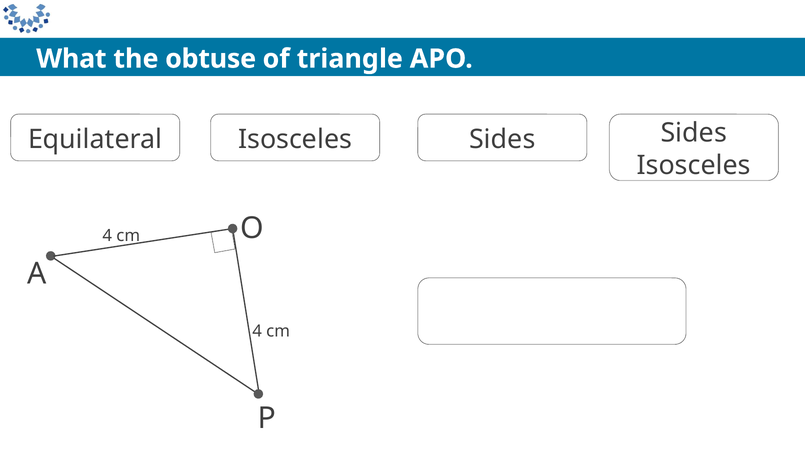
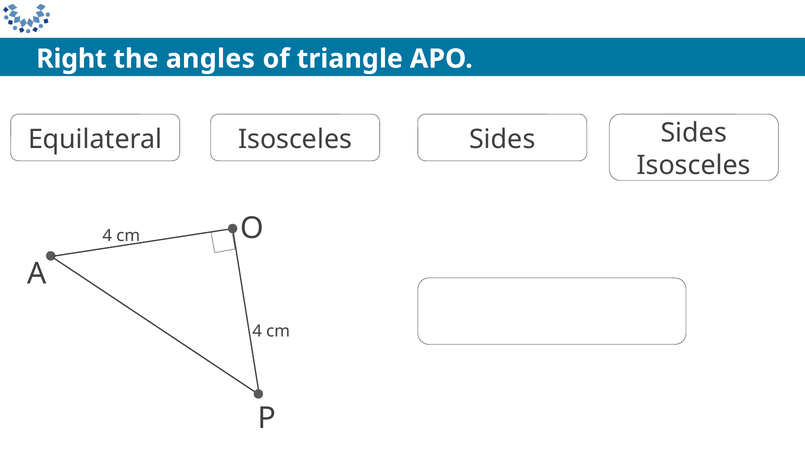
What: What -> Right (71, 59)
obtuse: obtuse -> angles (210, 59)
